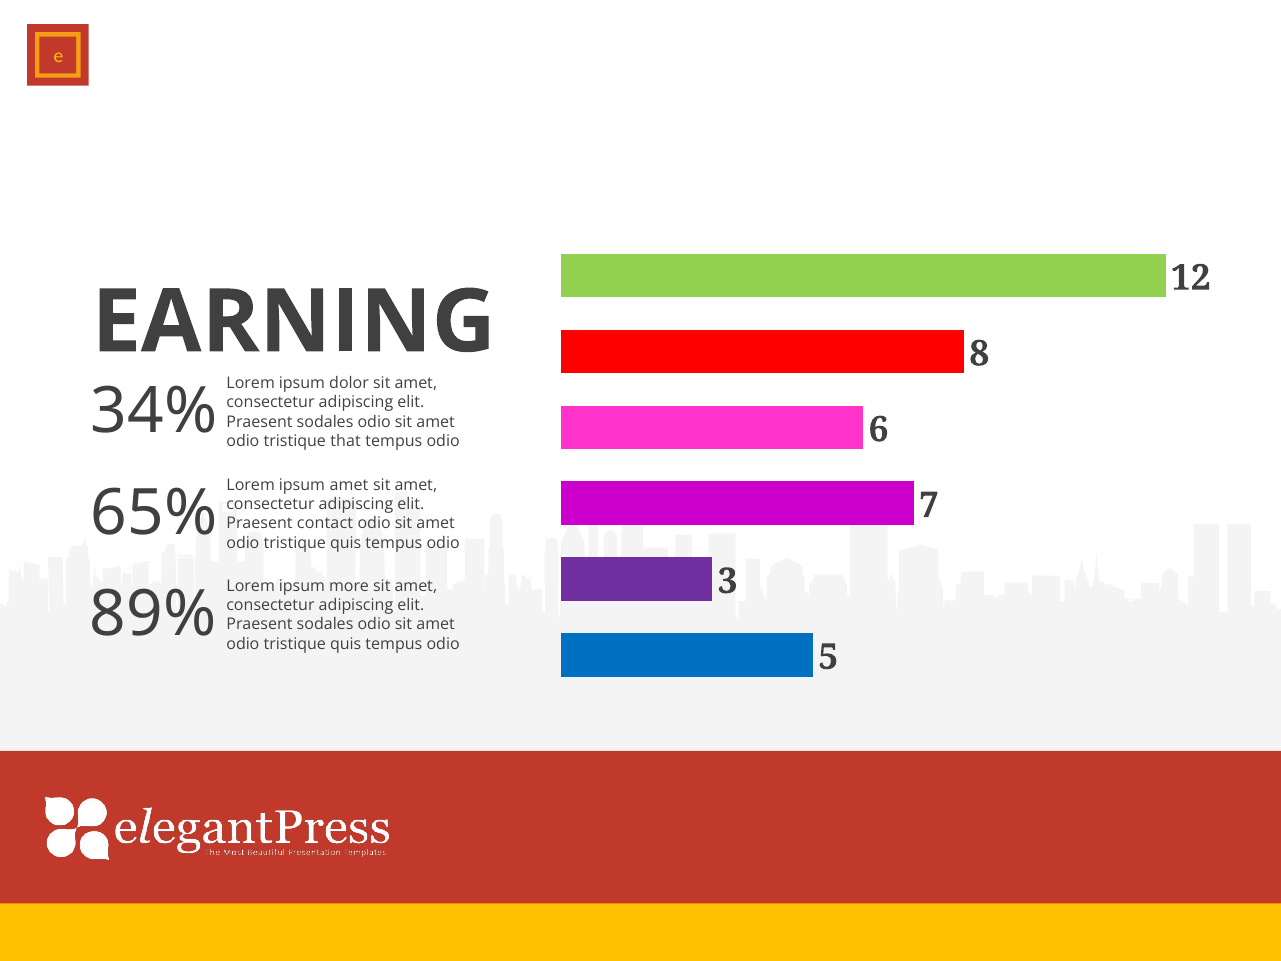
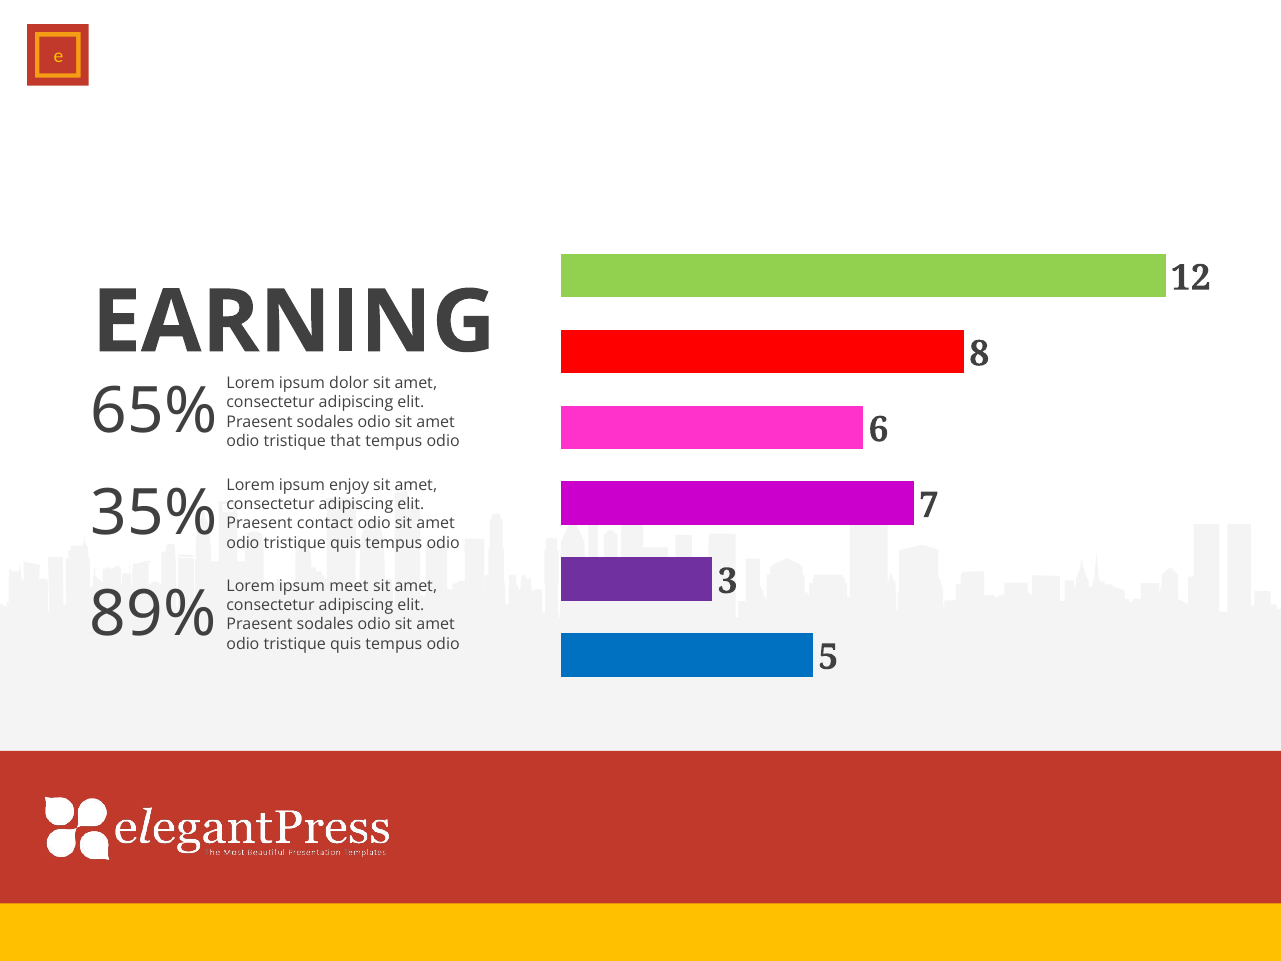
34%: 34% -> 65% (154, 411)
ipsum amet: amet -> enjoy (349, 485)
65%: 65% -> 35% (154, 513)
more: more -> meet (349, 586)
